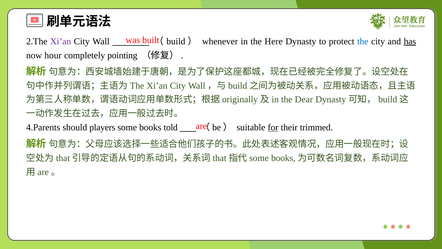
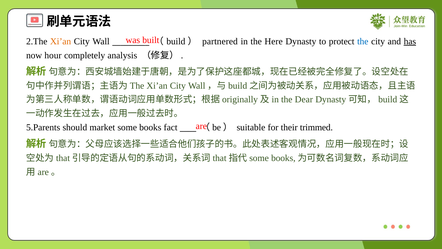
Xi’an colour: purple -> orange (61, 41)
whenever: whenever -> partnered (220, 41)
pointing: pointing -> analysis (122, 55)
4.Parents: 4.Parents -> 5.Parents (43, 127)
players: players -> market (102, 127)
told: told -> fact (171, 127)
for underline: present -> none (273, 127)
